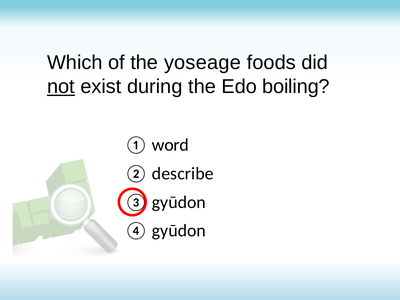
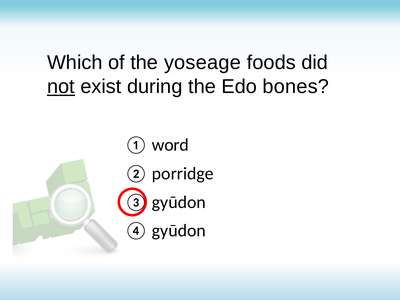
boiling: boiling -> bones (296, 87)
describe: describe -> porridge (183, 174)
